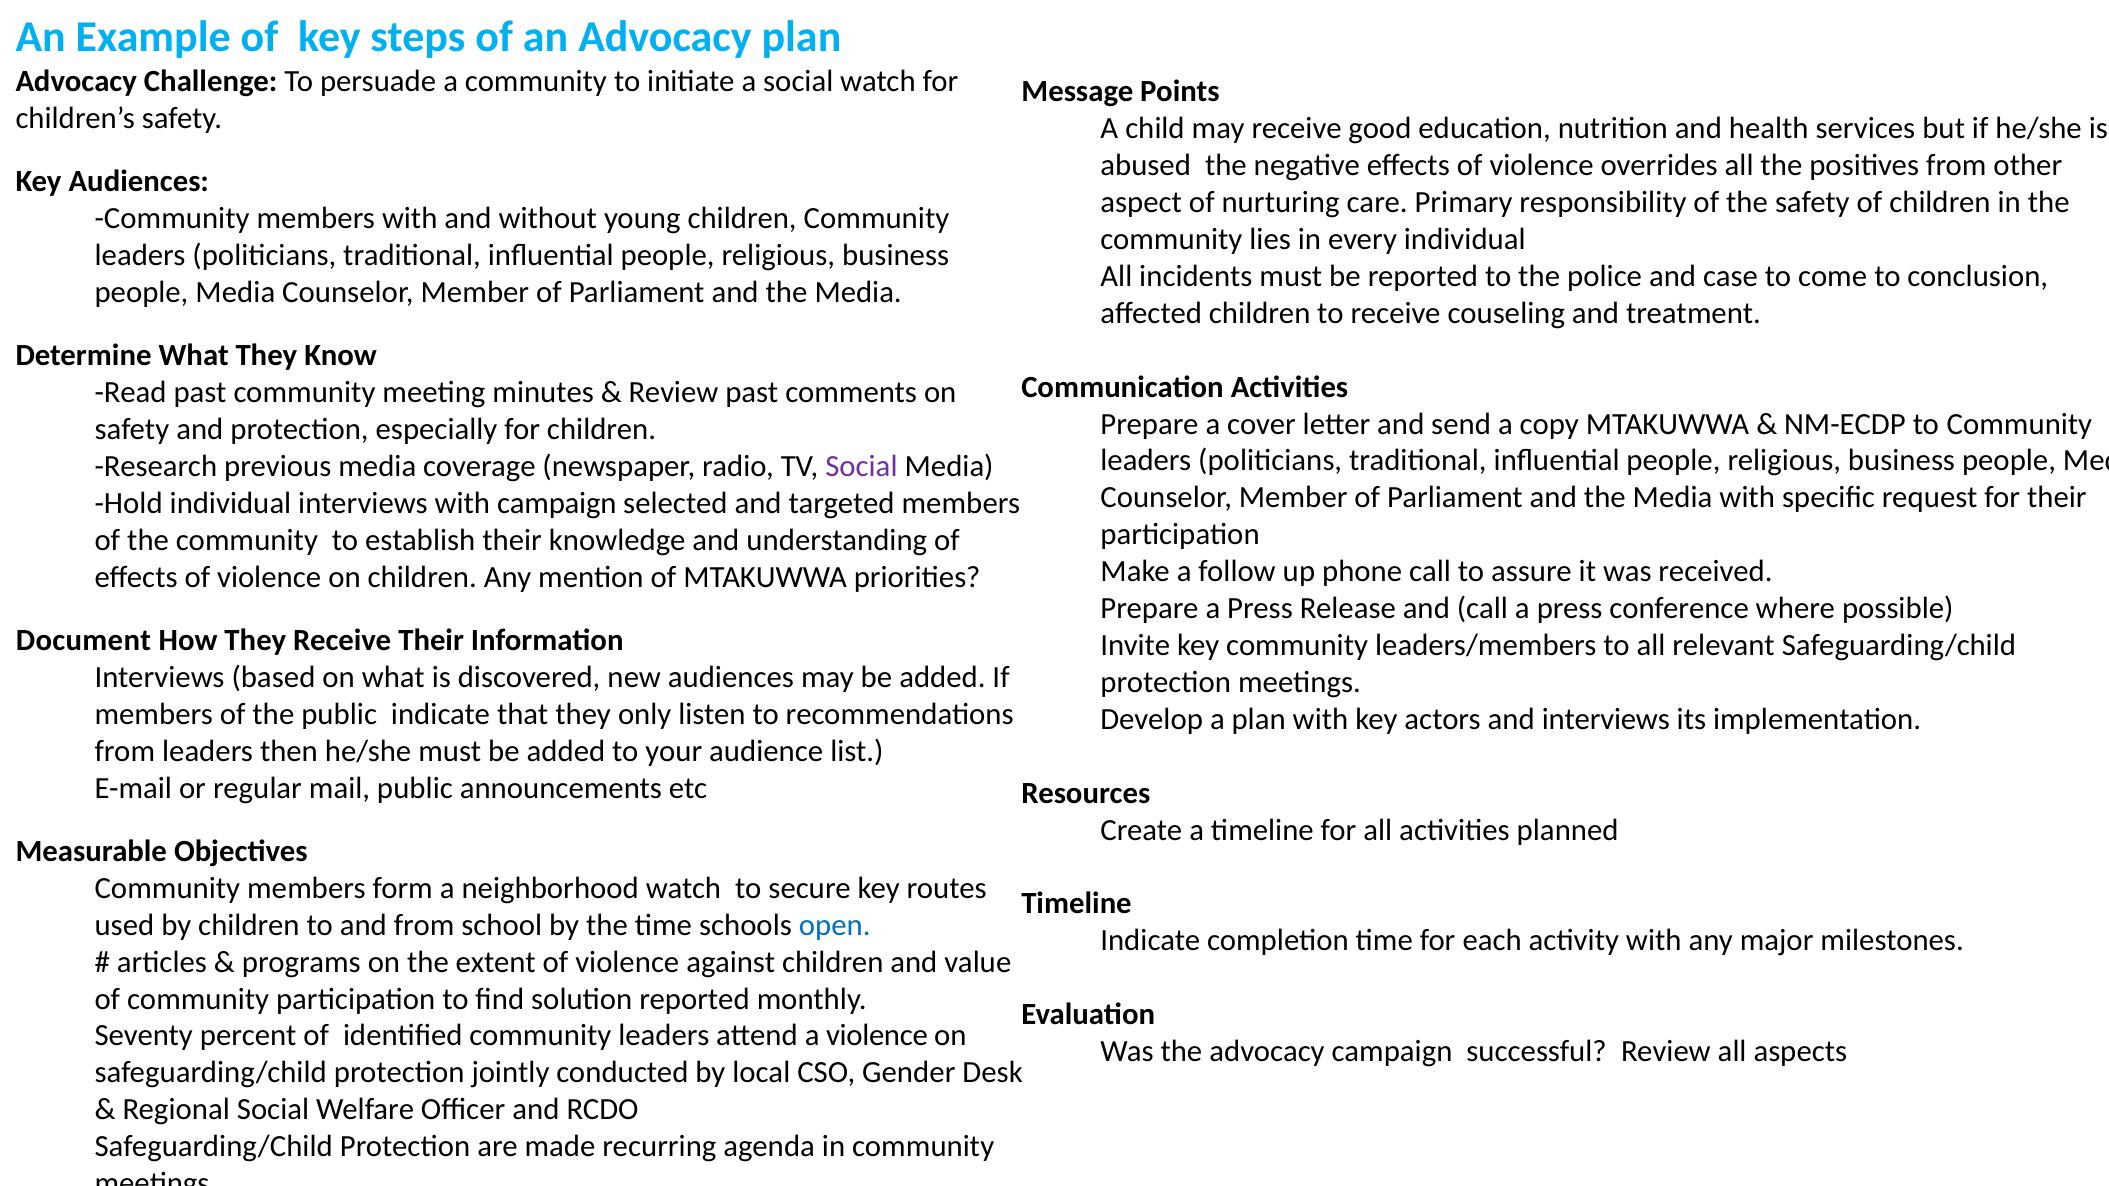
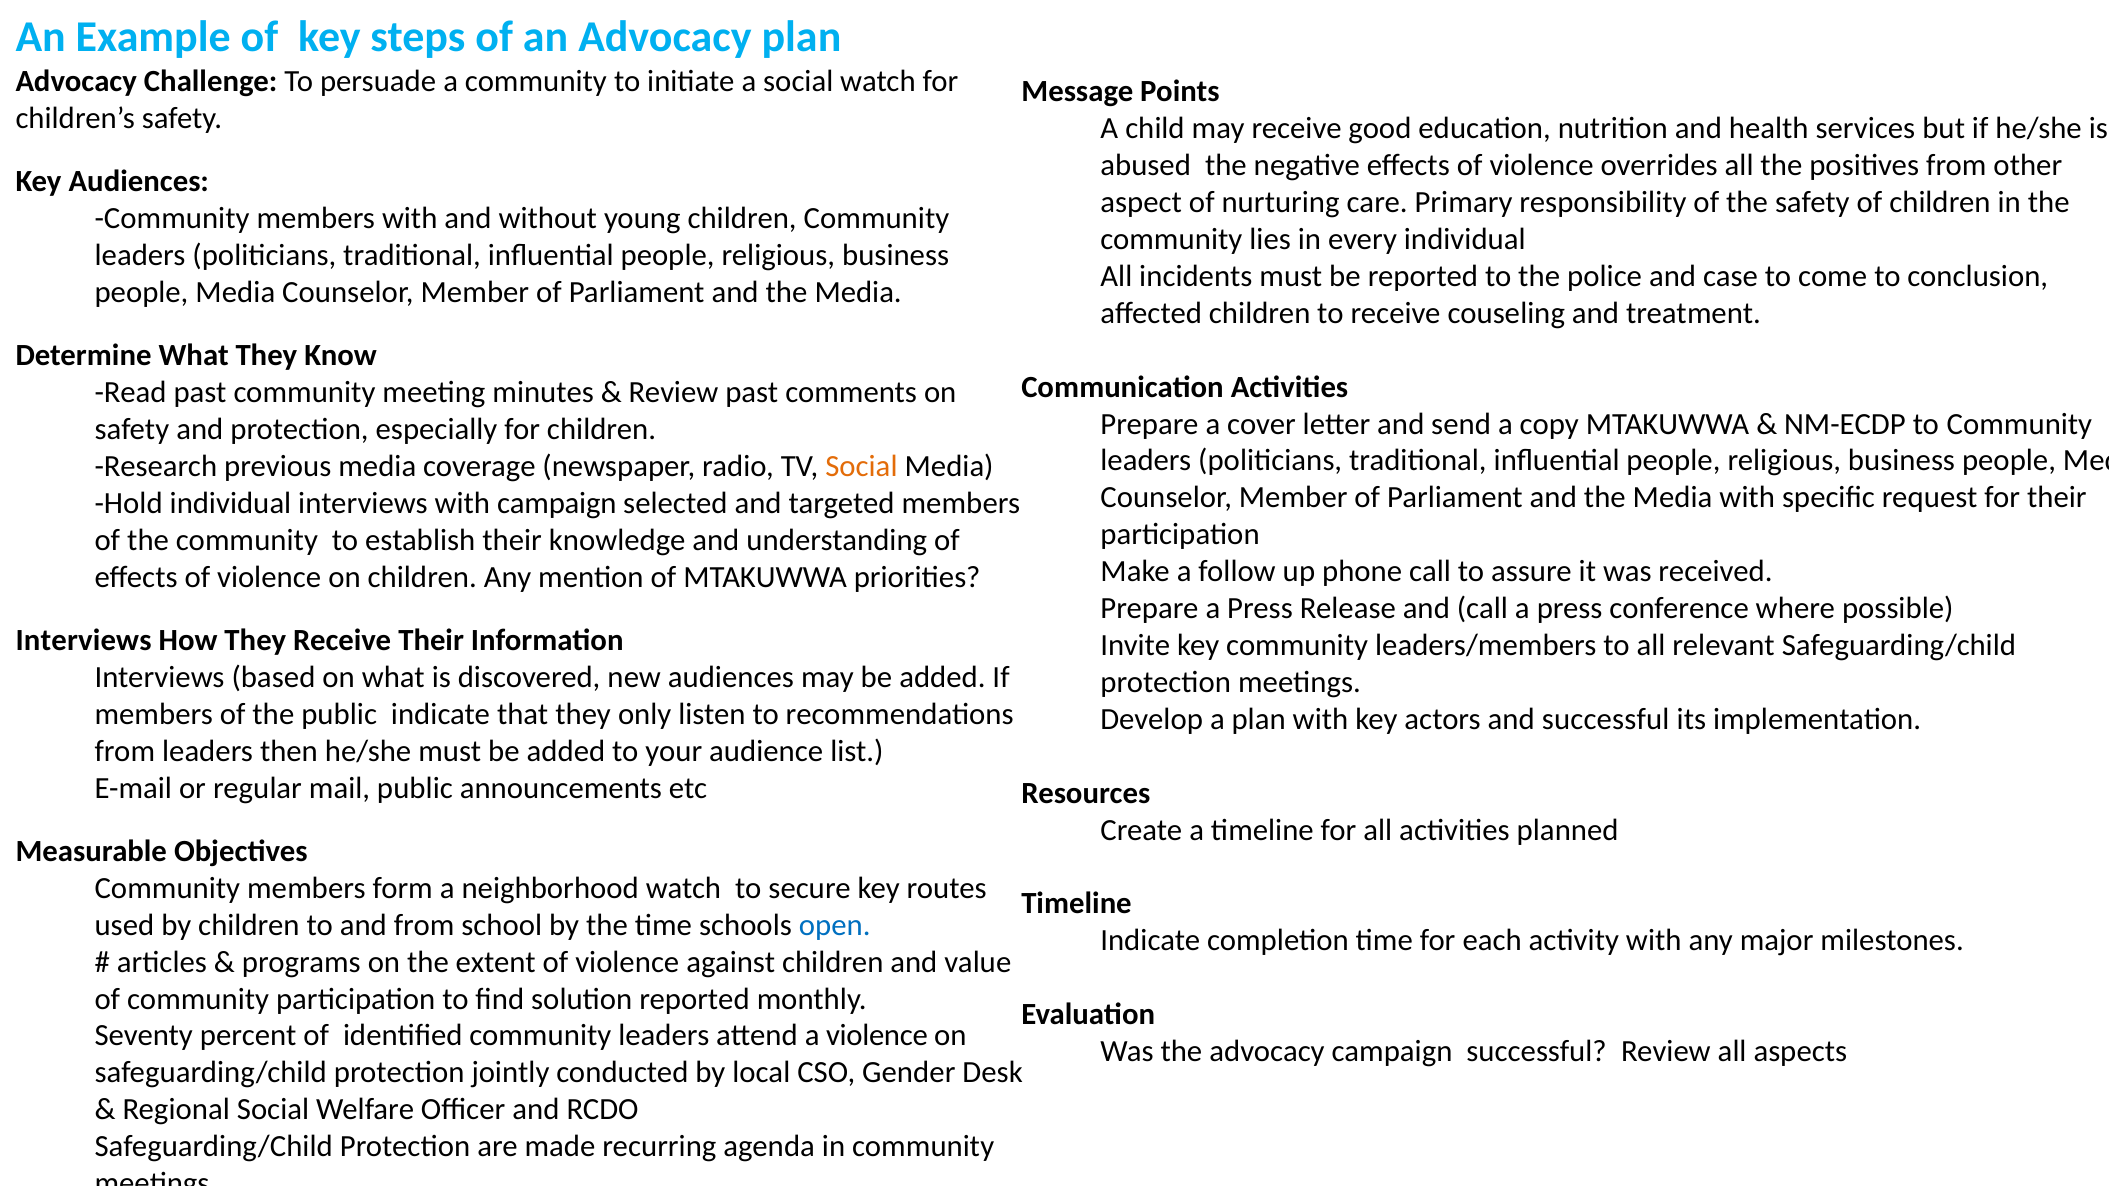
Social colour: purple -> orange (861, 466)
Document: Document -> Interviews (84, 640)
and interviews: interviews -> successful (1606, 719)
